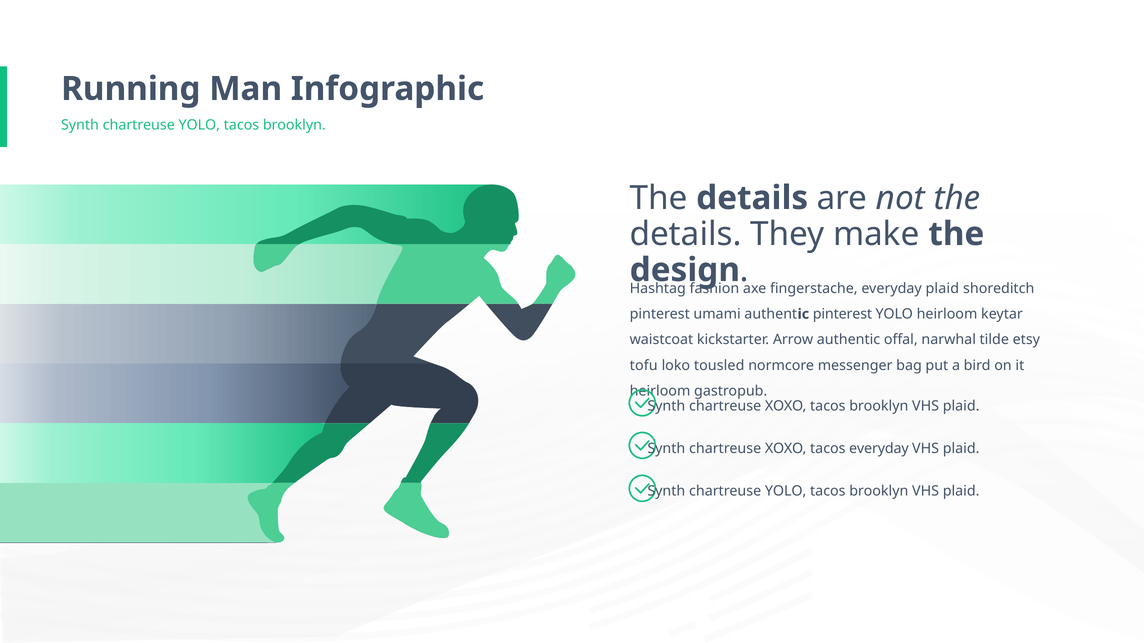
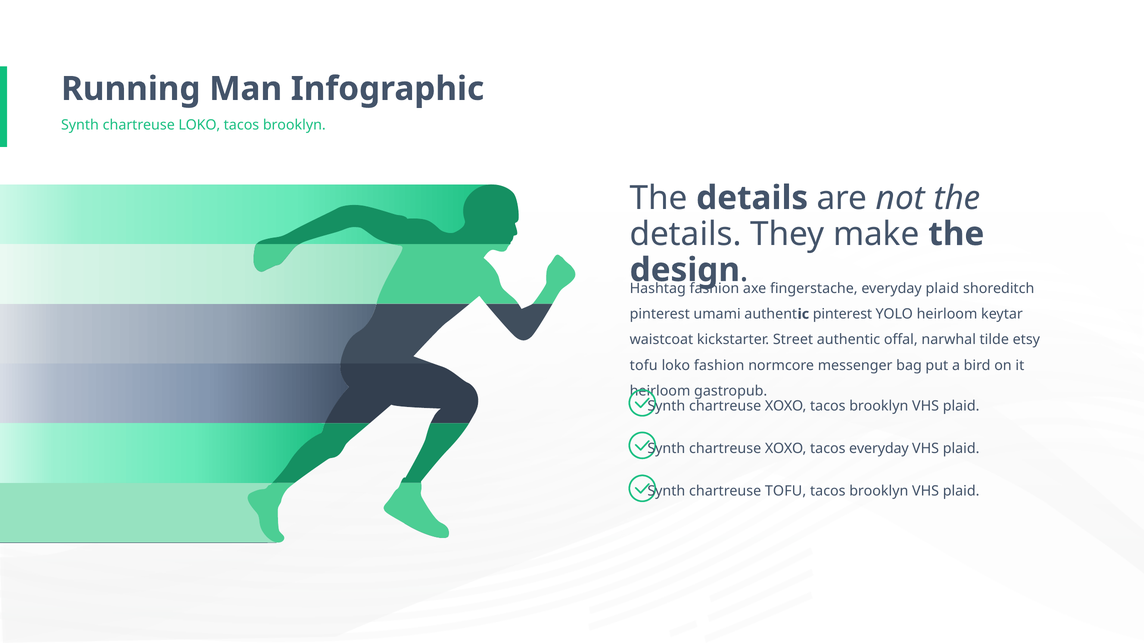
YOLO: YOLO -> LOKO (199, 125)
Arrow: Arrow -> Street (793, 340)
loko tousled: tousled -> fashion (719, 366)
YOLO: YOLO -> TOFU (786, 492)
